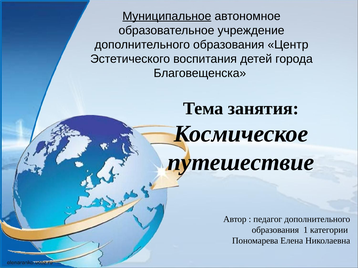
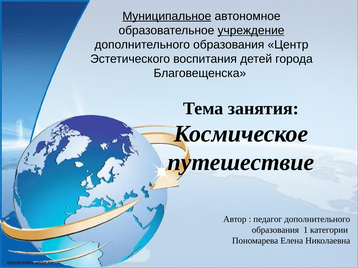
учреждение underline: none -> present (251, 30)
